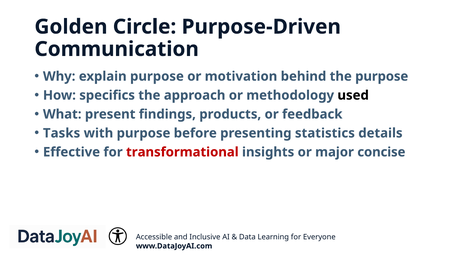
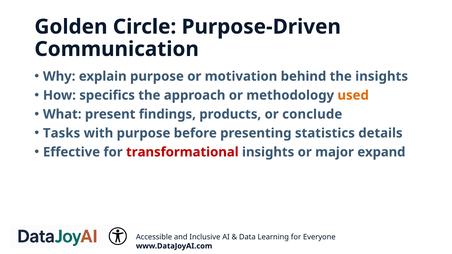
the purpose: purpose -> insights (382, 76)
used colour: black -> orange (353, 95)
feedback: feedback -> conclude (312, 114)
concise: concise -> expand (381, 152)
